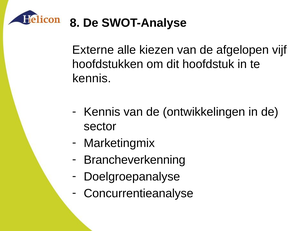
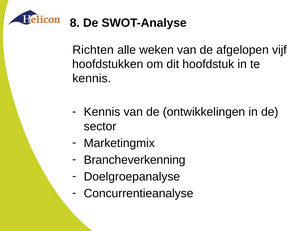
Externe: Externe -> Richten (93, 50)
kiezen: kiezen -> weken (157, 50)
